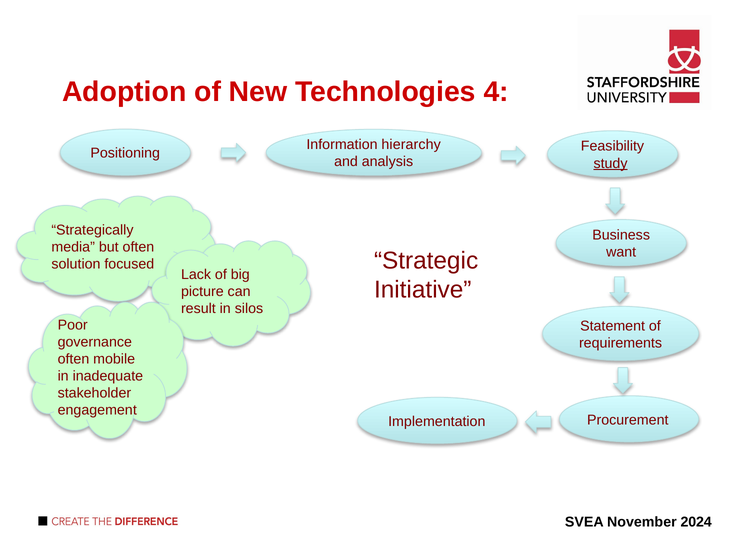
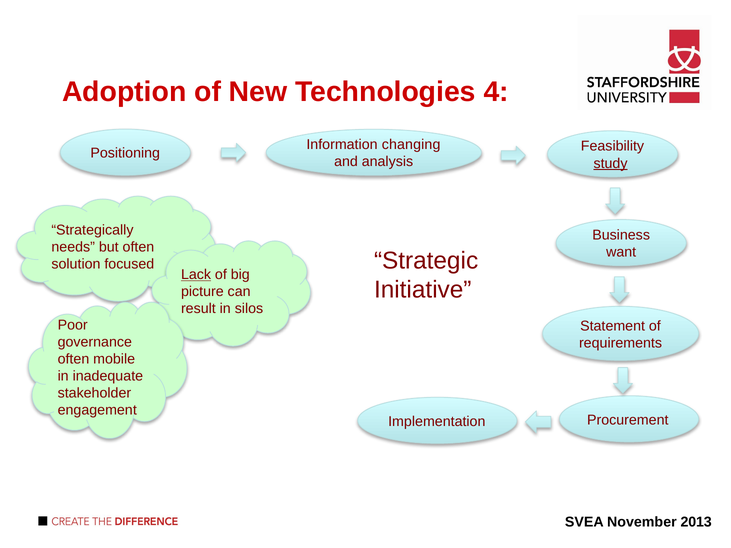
hierarchy: hierarchy -> changing (411, 145)
media: media -> needs (73, 247)
Lack underline: none -> present (196, 275)
2024: 2024 -> 2013 (696, 522)
